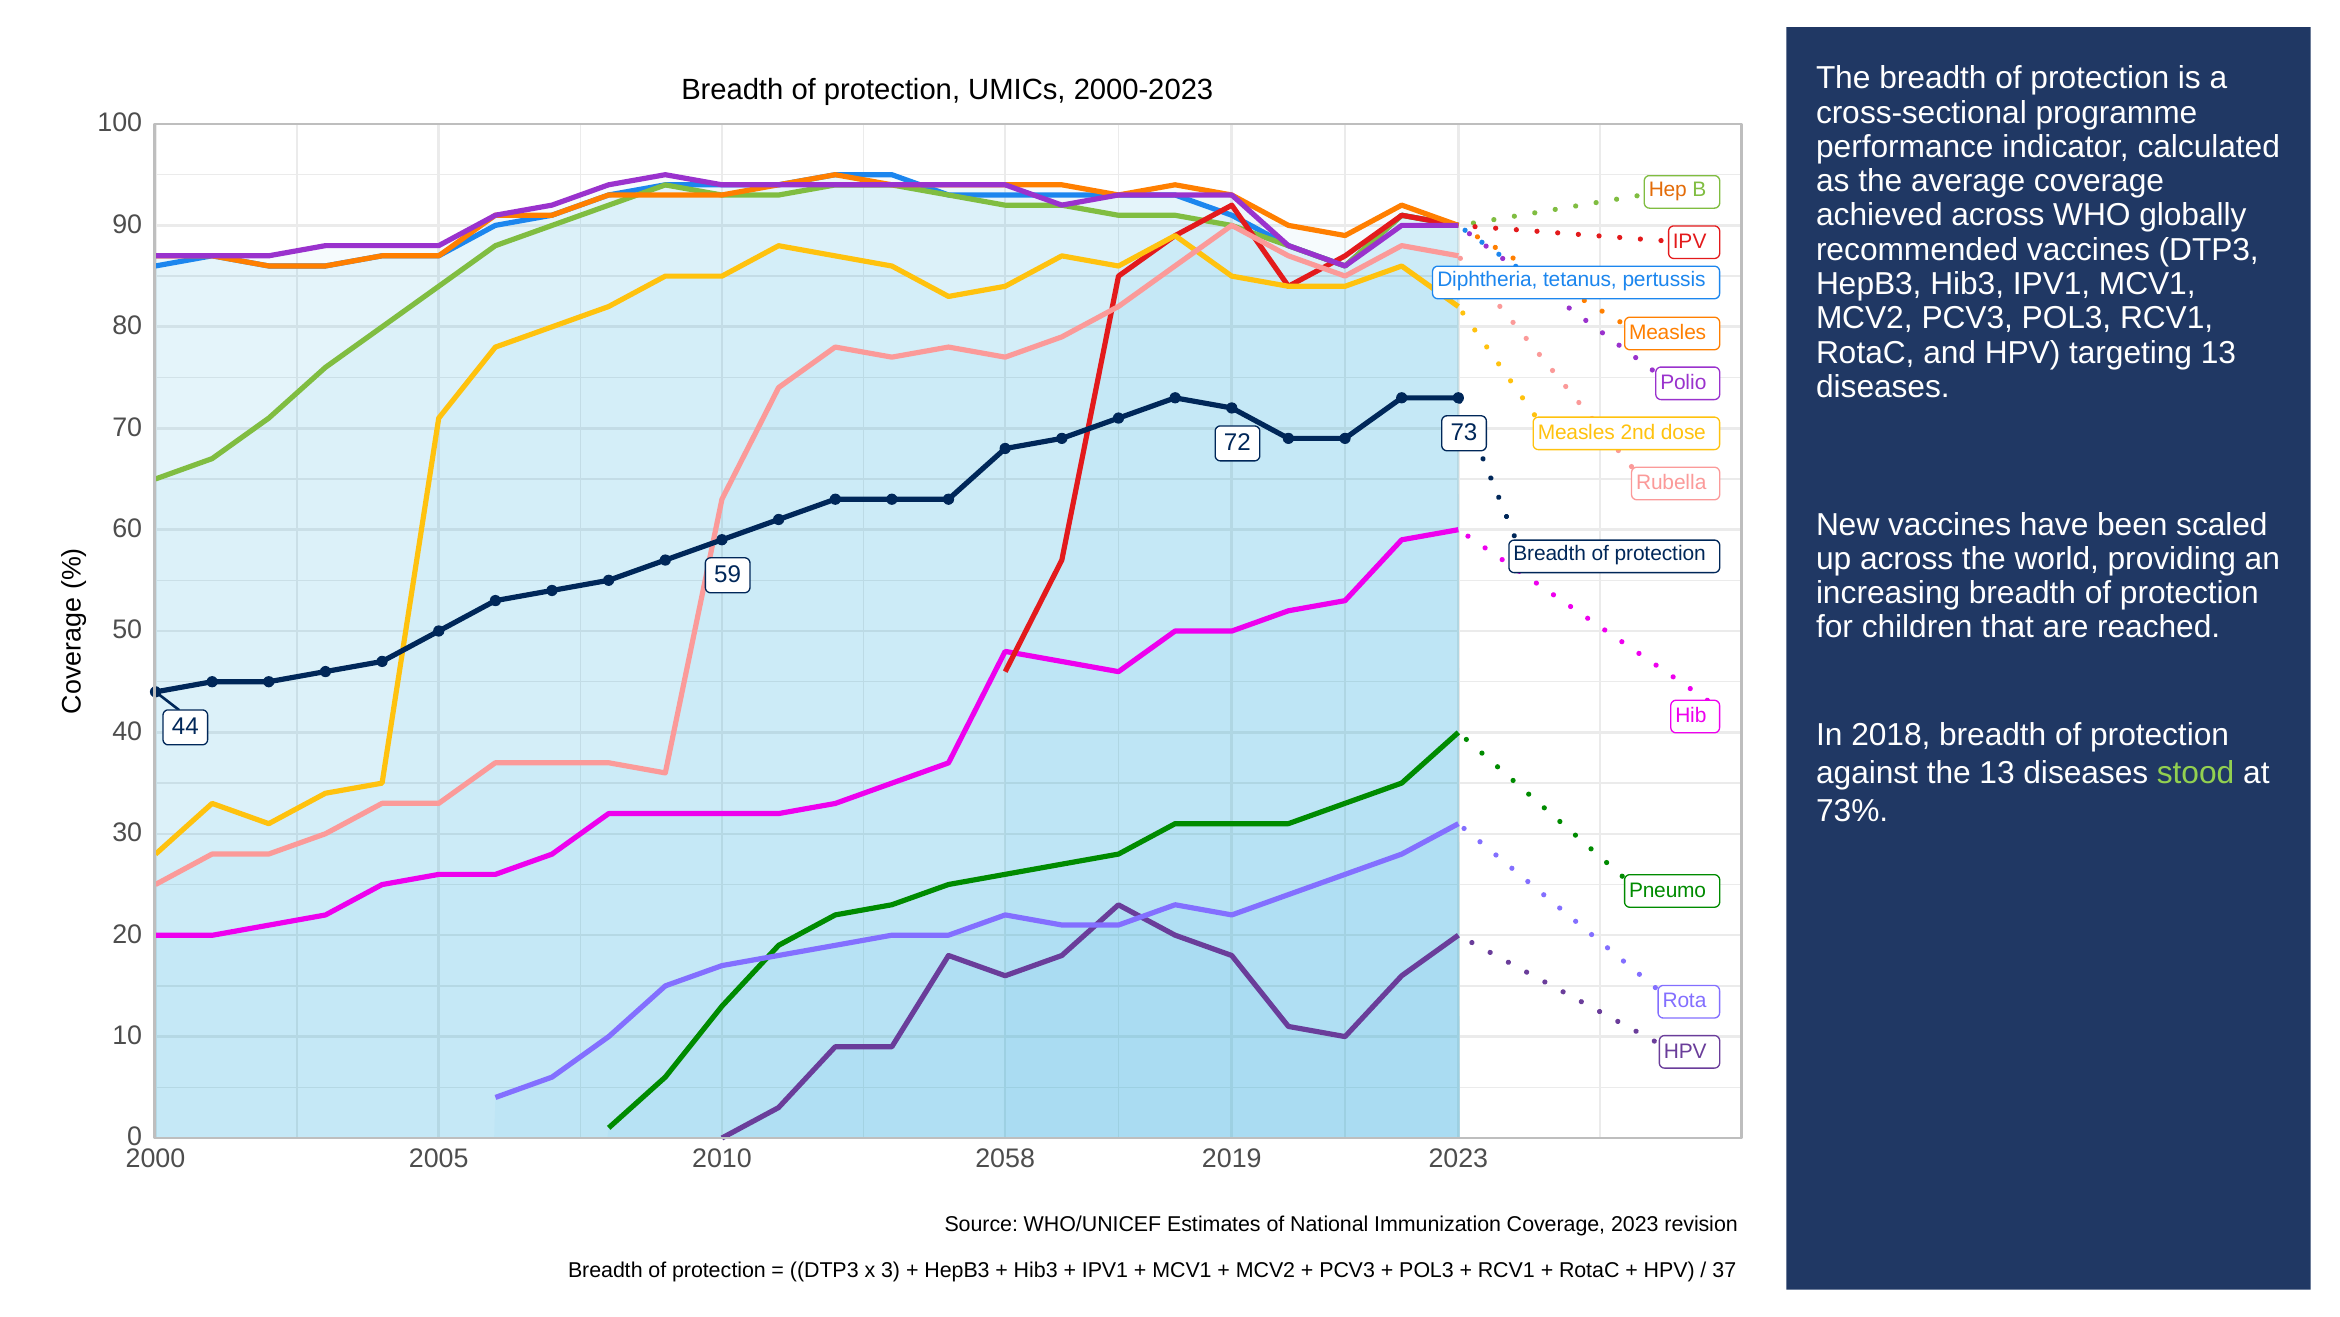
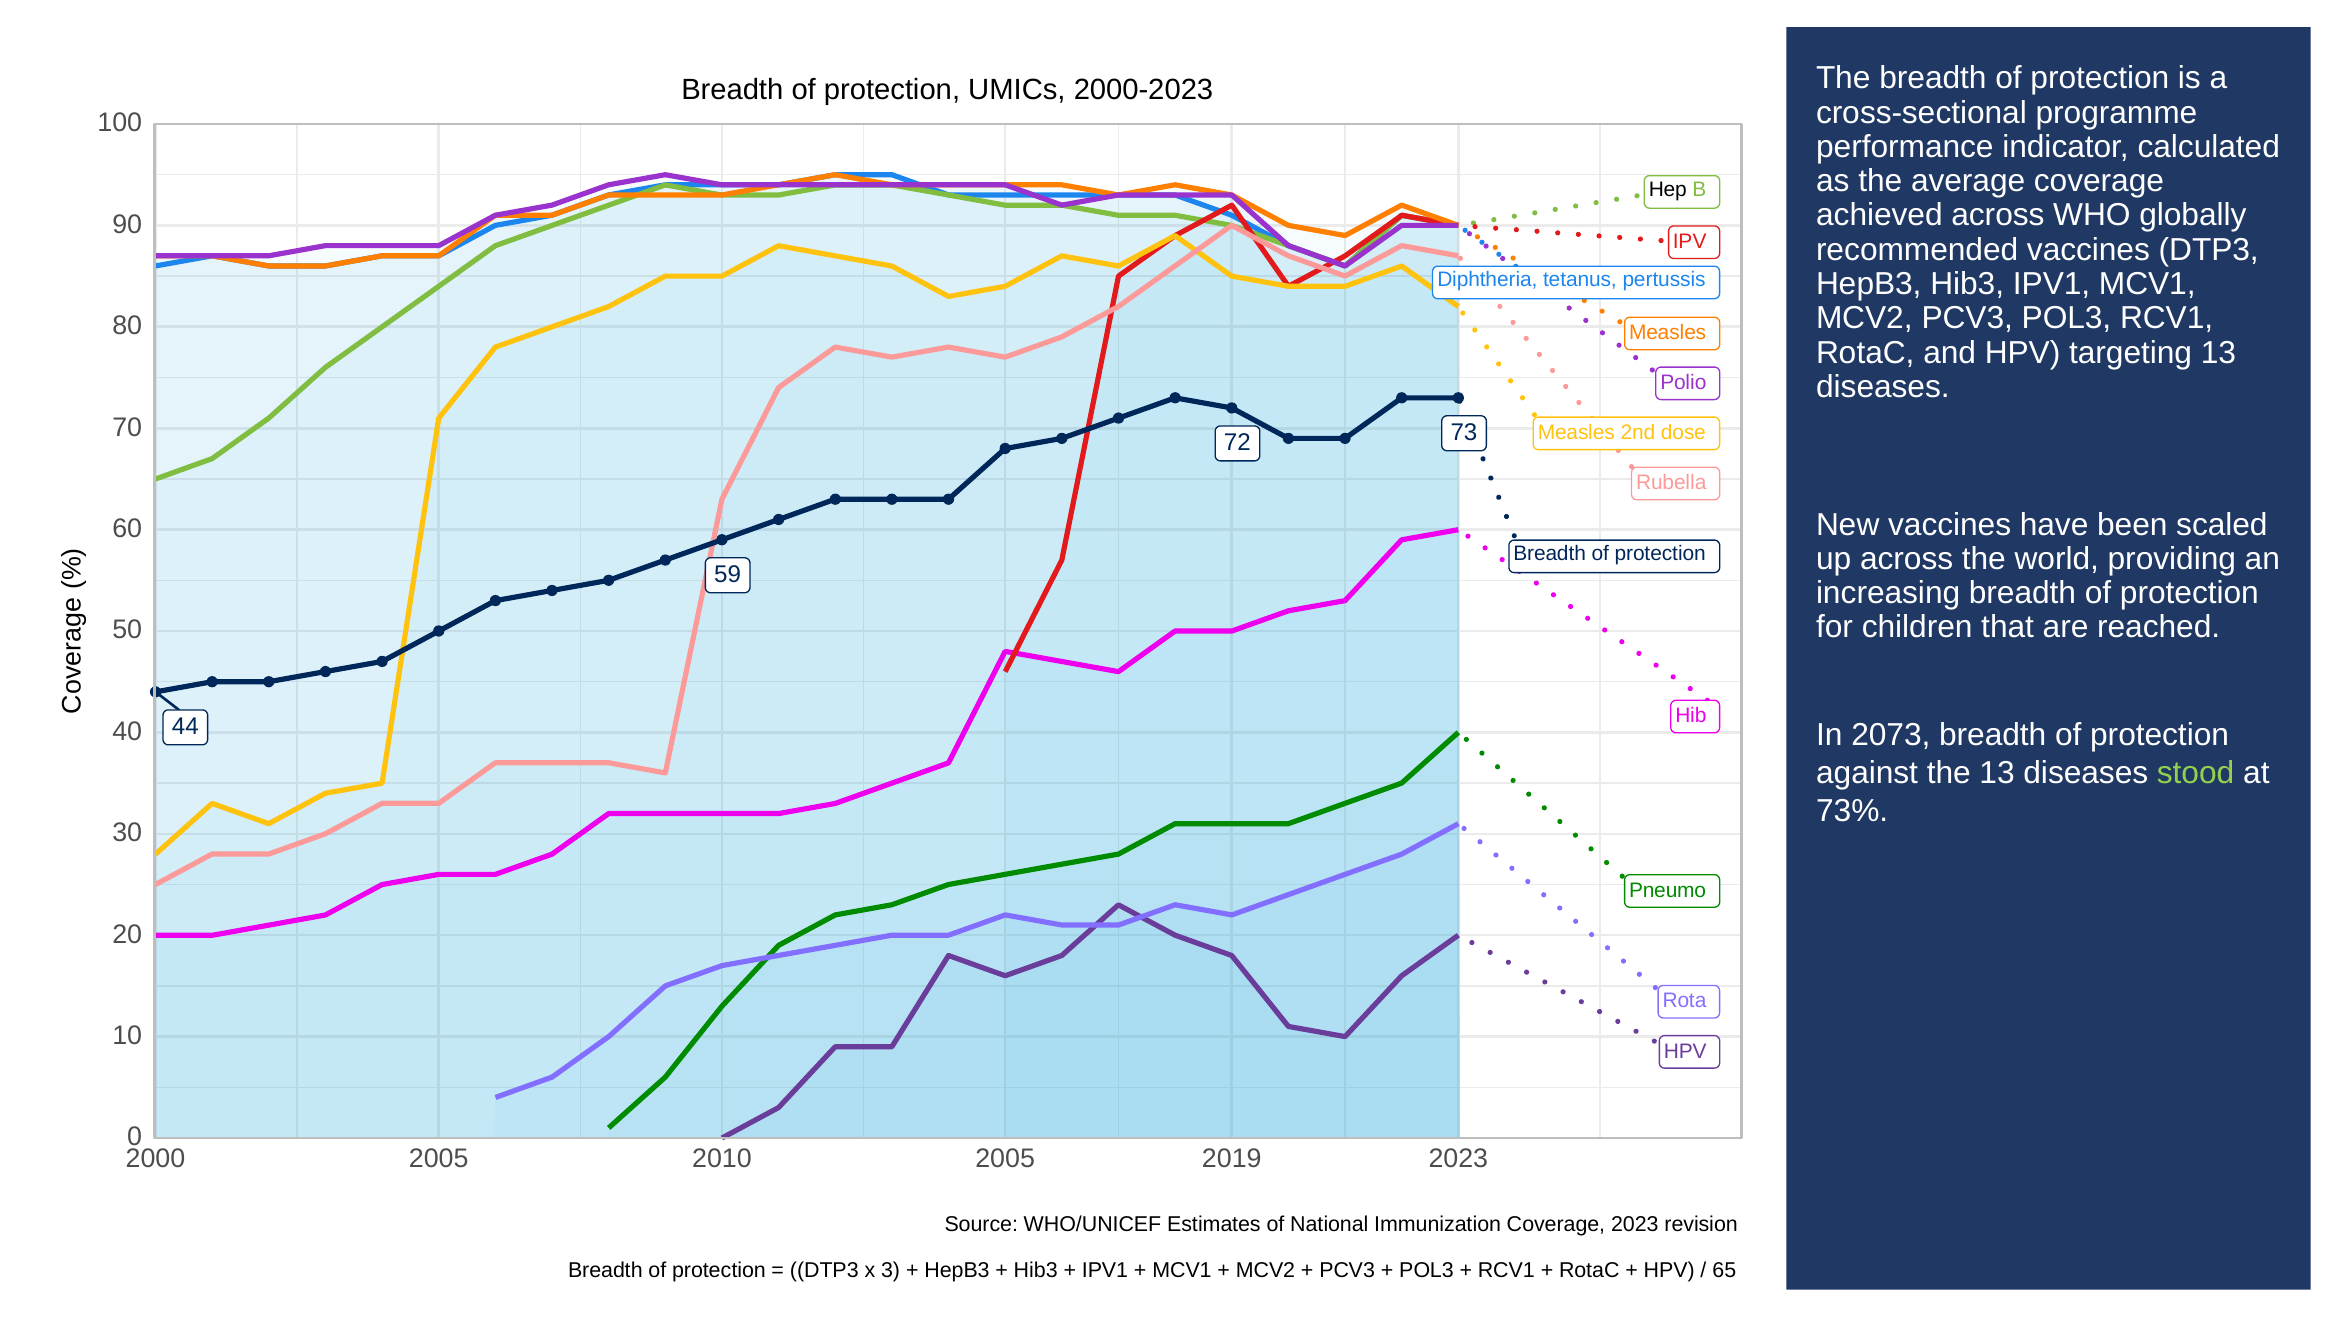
Hep colour: orange -> black (1668, 189)
2018: 2018 -> 2073 (1891, 734)
2010 2058: 2058 -> 2005 (1005, 1158)
37: 37 -> 65 (1724, 1270)
